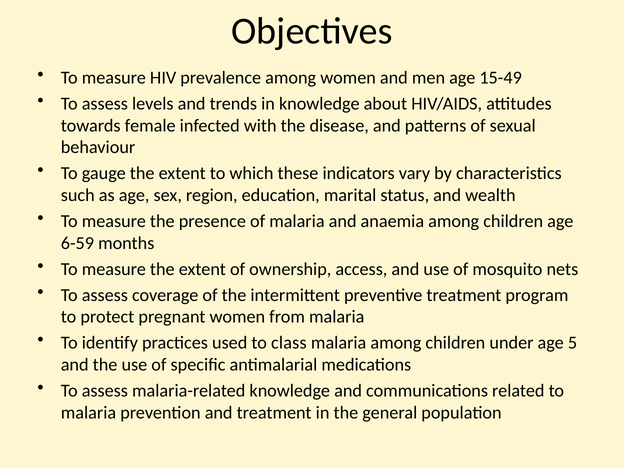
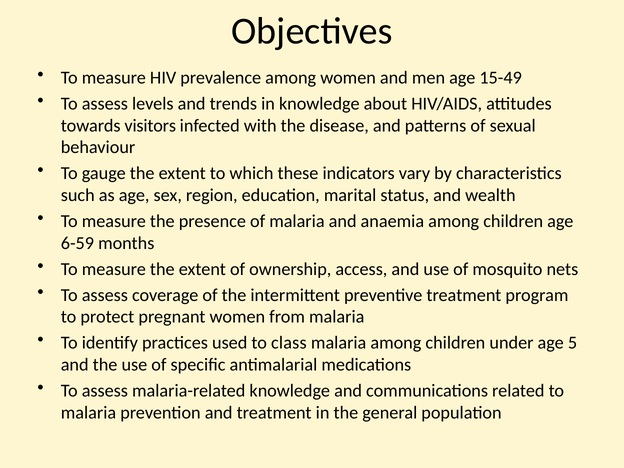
female: female -> visitors (150, 126)
